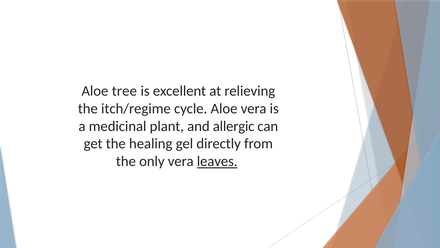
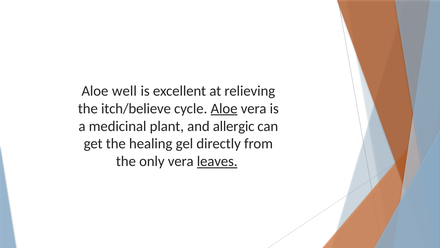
tree: tree -> well (124, 91)
itch/regime: itch/regime -> itch/believe (136, 108)
Aloe underline: none -> present (224, 108)
